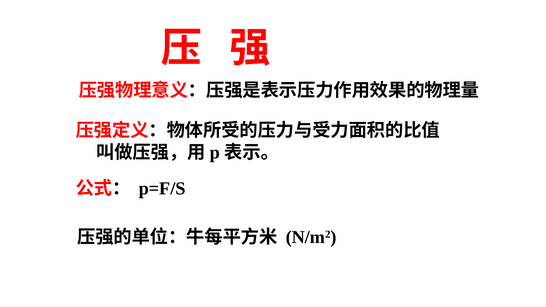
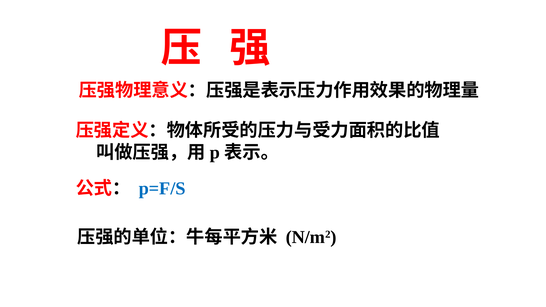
p=F/S colour: black -> blue (162, 188)
